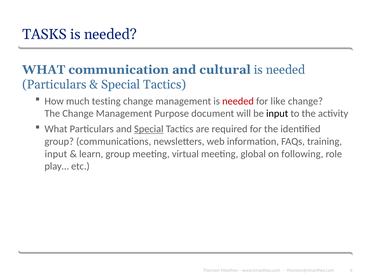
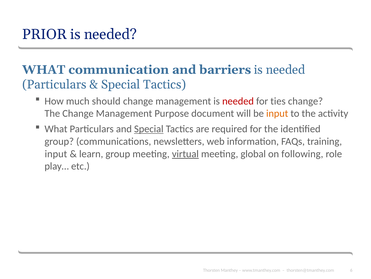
TASKS: TASKS -> PRIOR (45, 34)
cultural: cultural -> barriers (225, 70)
testing: testing -> should (106, 101)
like: like -> ties (278, 101)
input colour: black -> orange (277, 113)
virtual underline: none -> present (185, 153)
